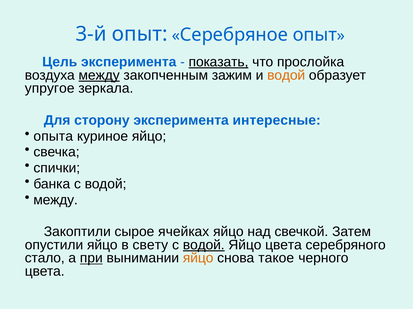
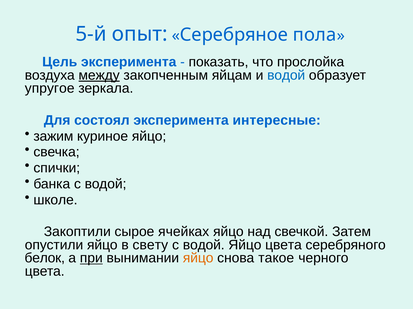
3-й: 3-й -> 5-й (91, 34)
Серебряное опыт: опыт -> пола (315, 35)
показать underline: present -> none (219, 62)
зажим: зажим -> яйцам (232, 75)
водой colour: orange -> blue (286, 75)
сторону: сторону -> состоял (102, 121)
опыта: опыта -> зажим (53, 136)
между: между -> школе (55, 200)
водой underline: present -> none (204, 245)
стало: стало -> белок (45, 259)
